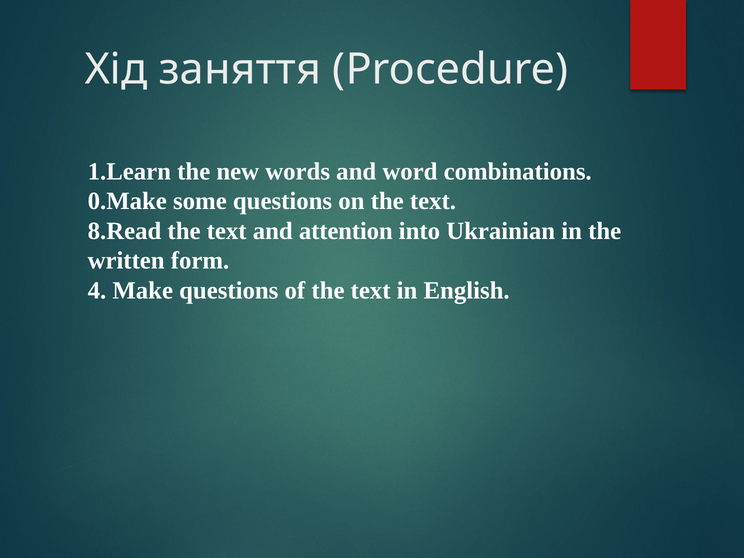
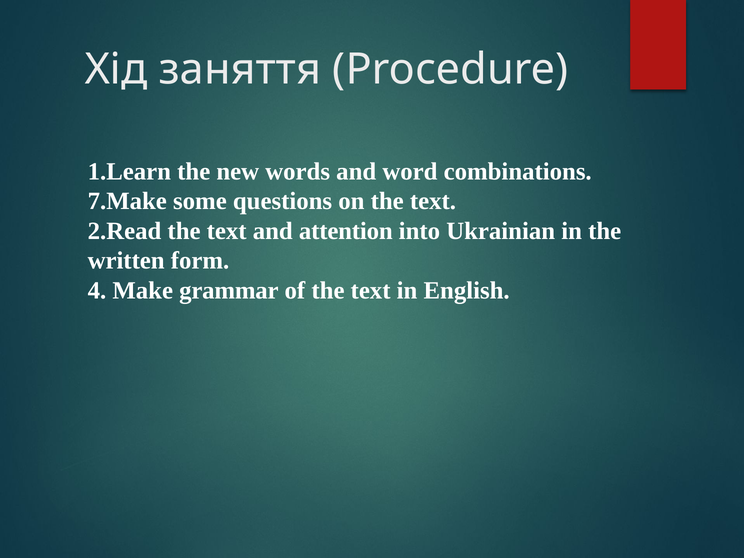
0.Make: 0.Make -> 7.Make (127, 201)
8.Read: 8.Read -> 2.Read (125, 231)
Make questions: questions -> grammar (229, 290)
